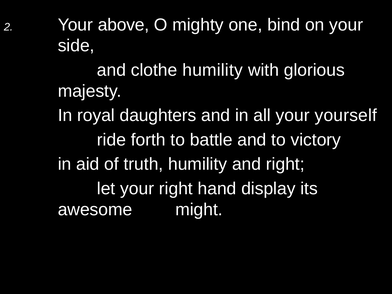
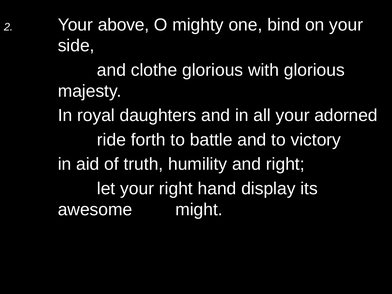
clothe humility: humility -> glorious (213, 70)
yourself: yourself -> adorned (346, 115)
